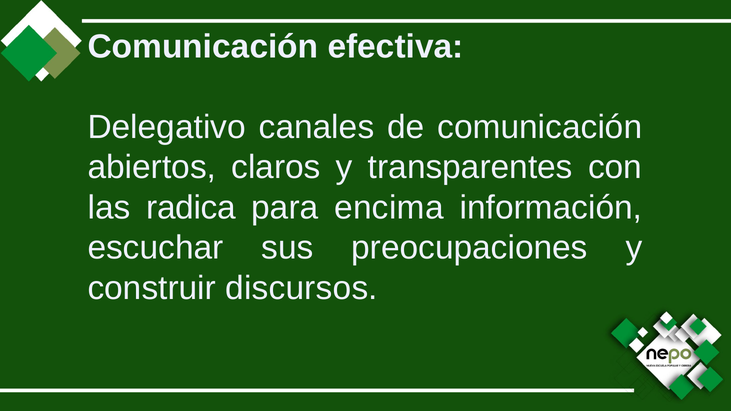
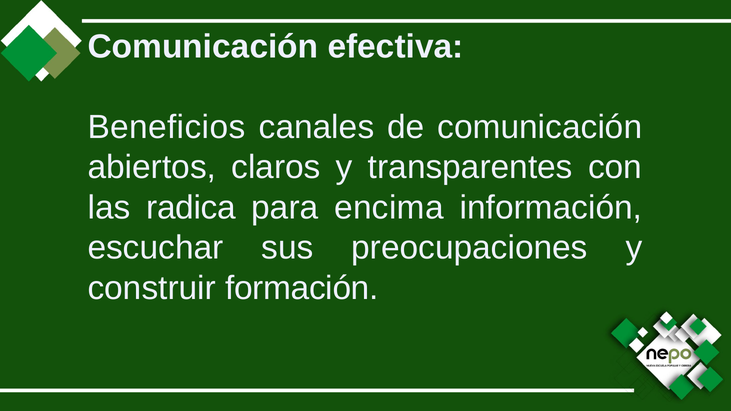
Delegativo: Delegativo -> Beneficios (167, 127)
discursos: discursos -> formación (302, 288)
